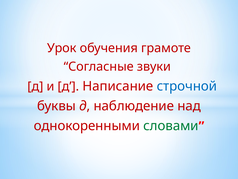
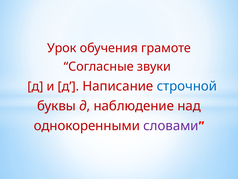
словами colour: green -> purple (171, 126)
